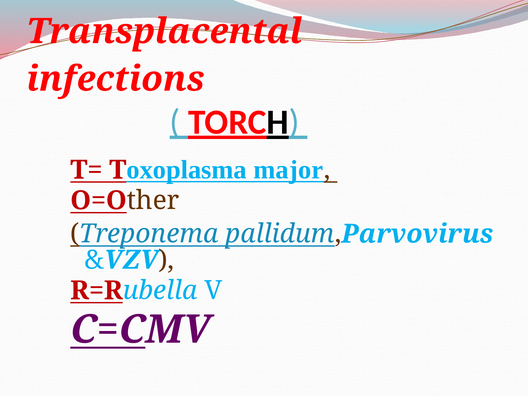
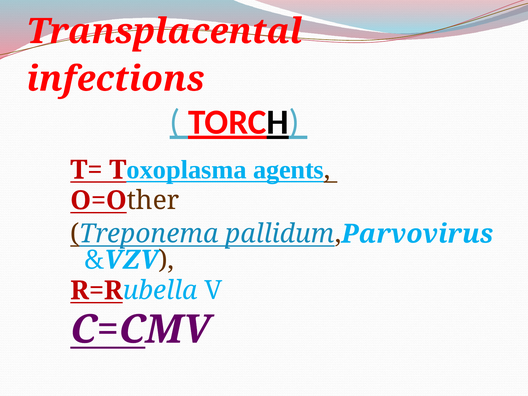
major: major -> agents (289, 170)
